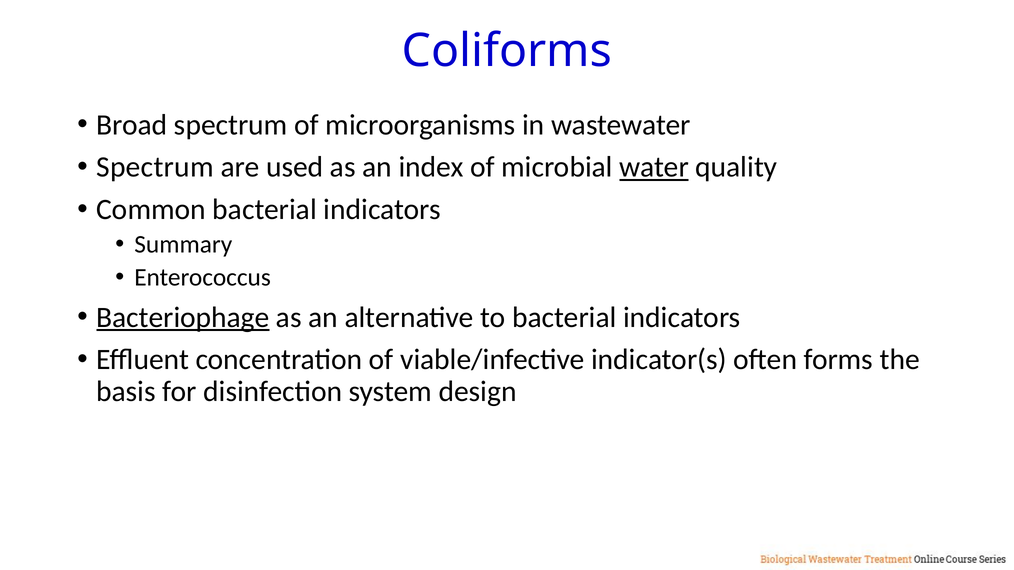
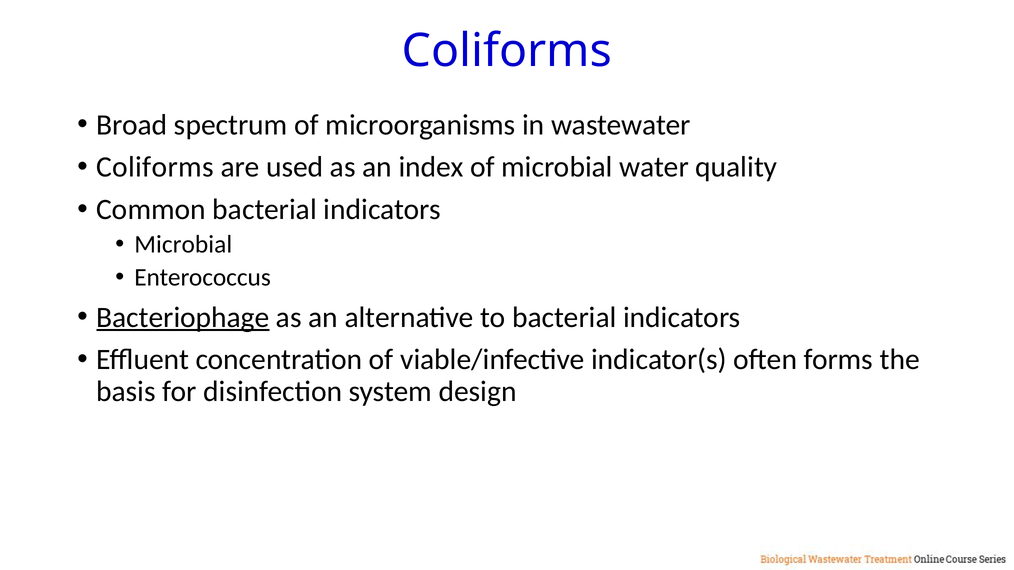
Spectrum: Spectrum -> Coliforms (155, 167)
water underline: present -> none (654, 167)
Summary: Summary -> Microbial (183, 245)
